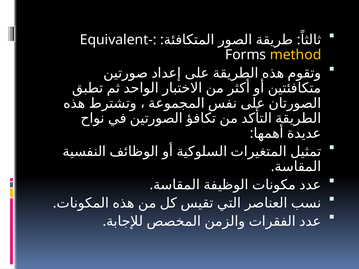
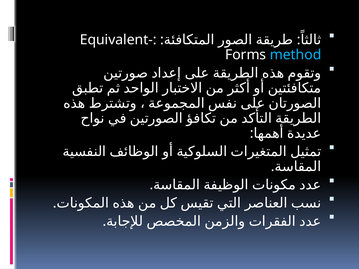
method colour: yellow -> light blue (296, 55)
